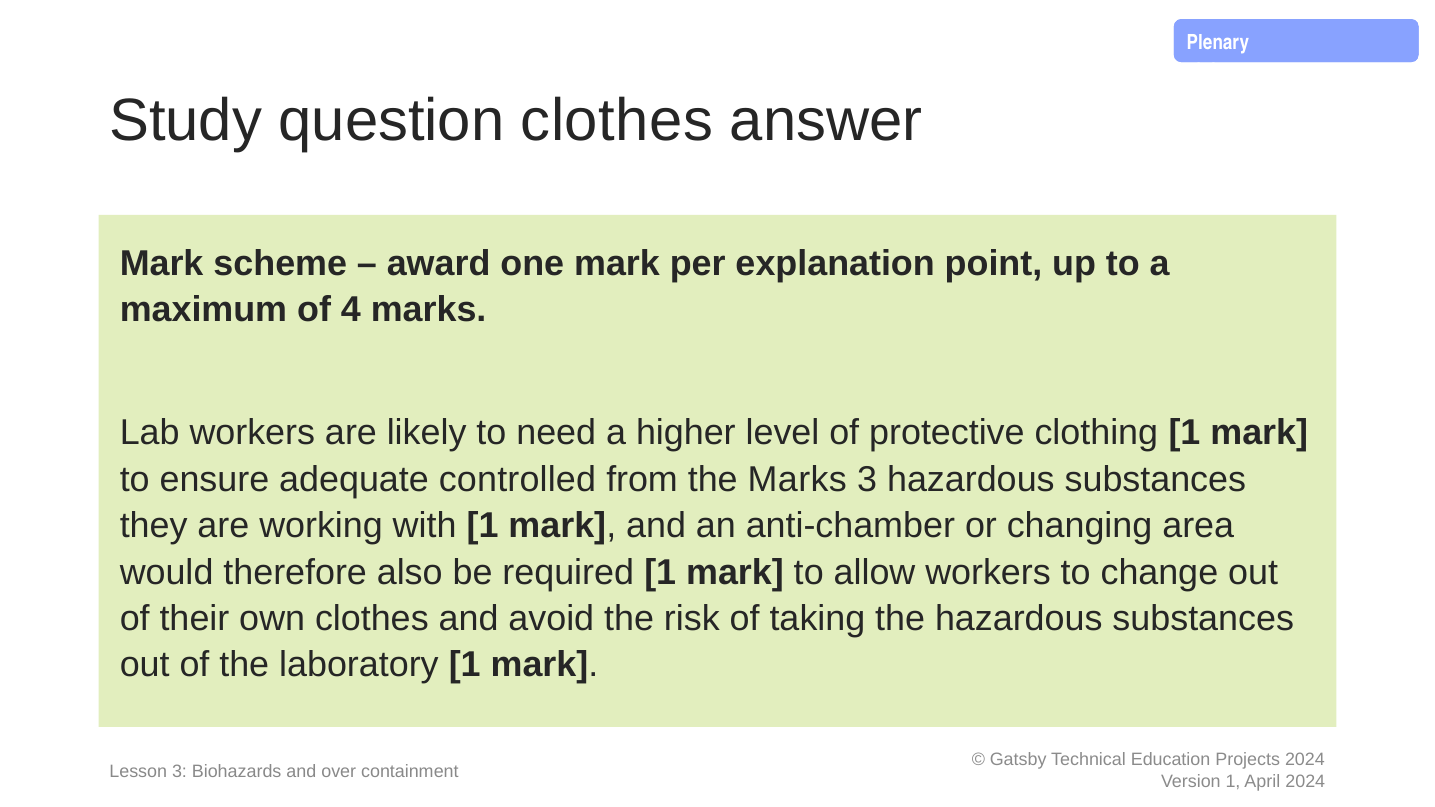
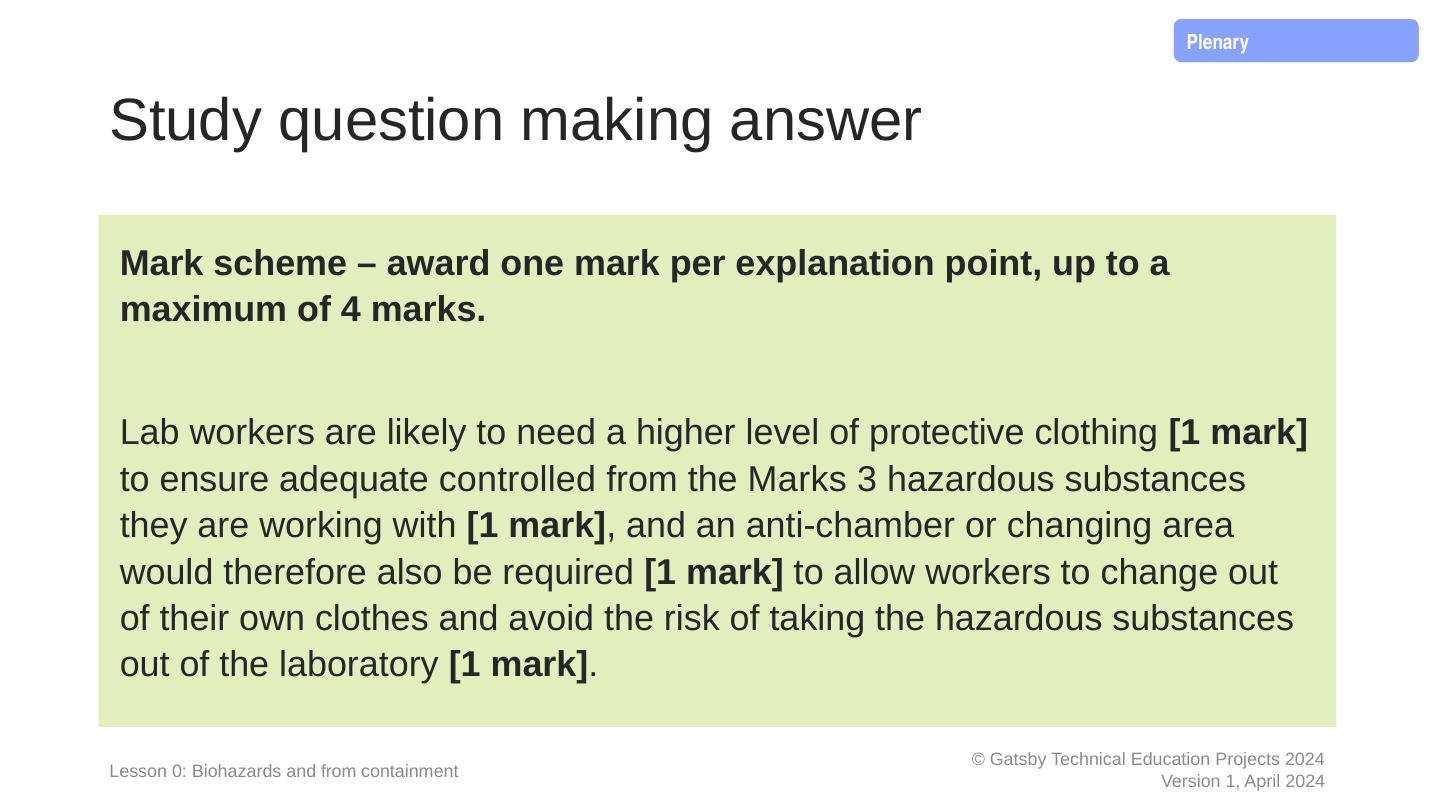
question clothes: clothes -> making (617, 121)
Lesson 3: 3 -> 0 (180, 772)
and over: over -> from (339, 772)
